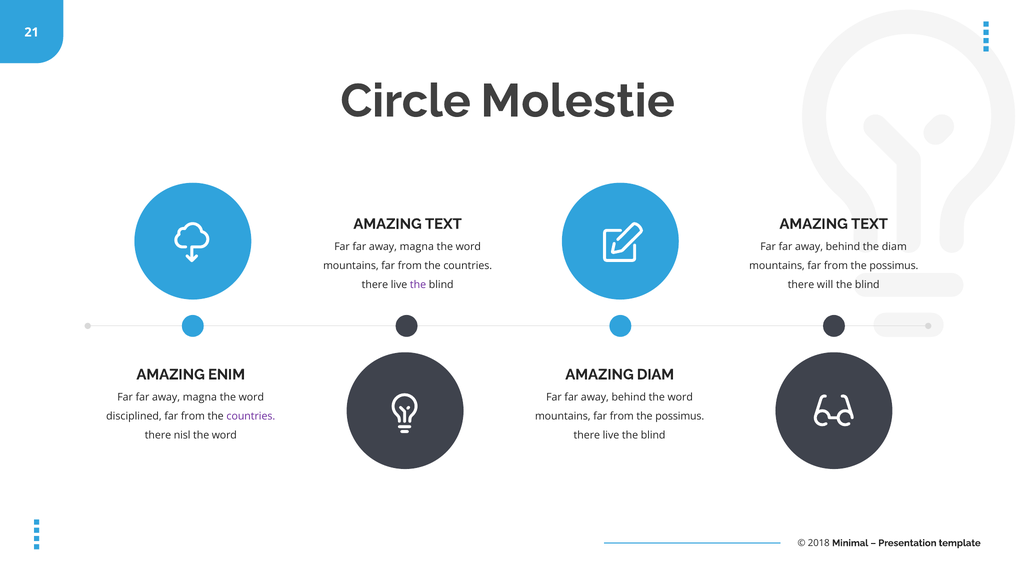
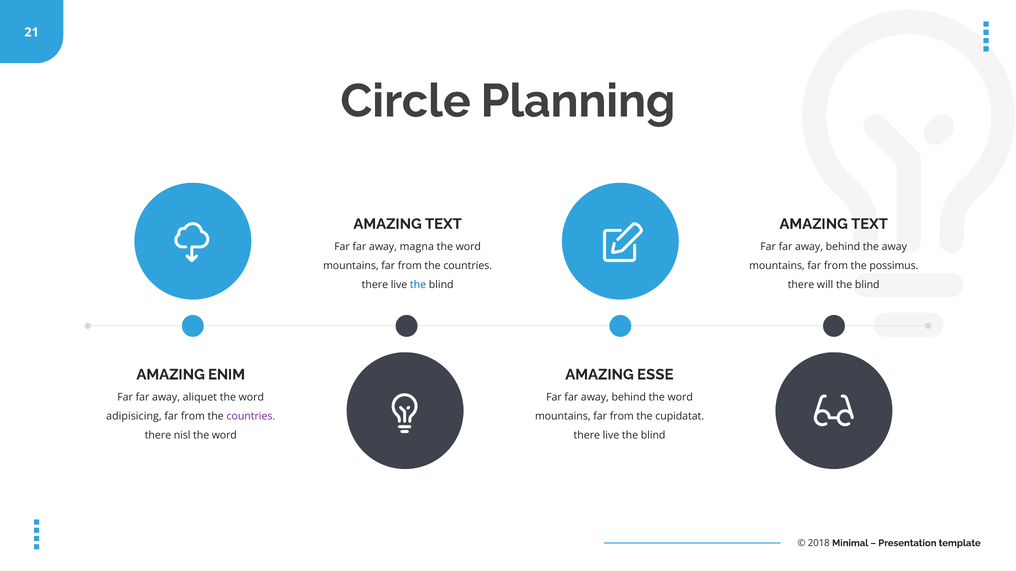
Molestie: Molestie -> Planning (578, 101)
the diam: diam -> away (894, 247)
the colour: purple -> blue (418, 285)
AMAZING DIAM: DIAM -> ESSE (655, 375)
magna: magna -> aliquet (200, 398)
disciplined: disciplined -> adipisicing (134, 417)
possimus: possimus -> cupidatat (680, 417)
